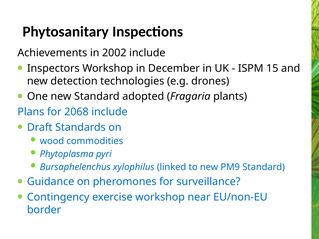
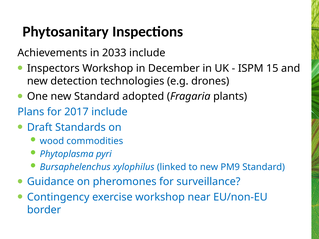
2002: 2002 -> 2033 (114, 53)
2068: 2068 -> 2017 (76, 112)
